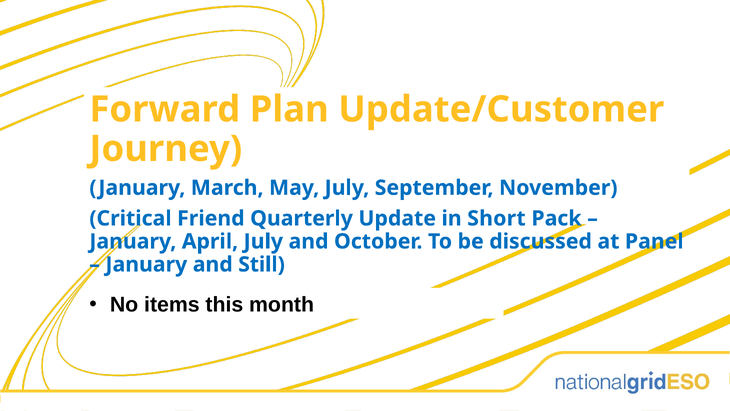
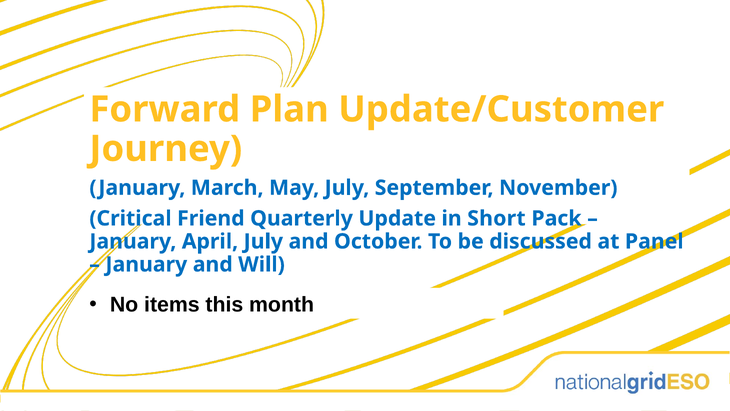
Still: Still -> Will (261, 264)
